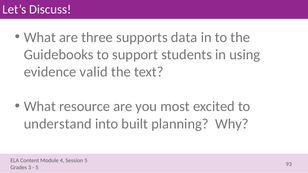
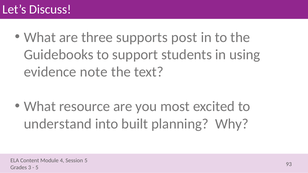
data: data -> post (184, 37)
valid: valid -> note (94, 72)
